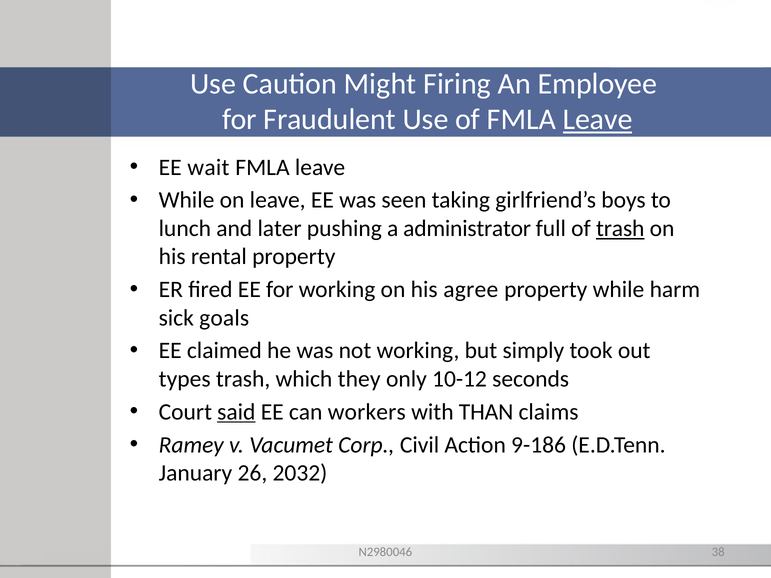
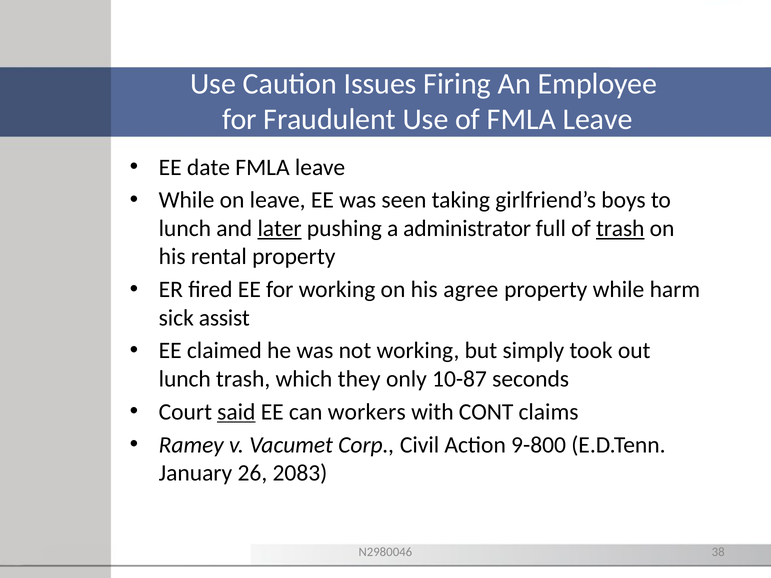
Might: Might -> Issues (380, 84)
Leave underline: present -> none (598, 120)
wait: wait -> date (209, 167)
later underline: none -> present (280, 229)
goals: goals -> assist (224, 318)
types: types -> lunch (185, 379)
10-12: 10-12 -> 10-87 (460, 379)
THAN: THAN -> CONT (486, 412)
9-186: 9-186 -> 9-800 (539, 445)
2032: 2032 -> 2083 (300, 473)
